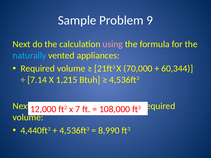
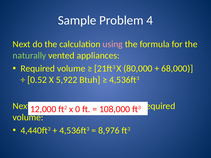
9: 9 -> 4 (150, 20)
naturally colour: light blue -> light green (29, 56)
70,000: 70,000 -> 80,000 (138, 69)
60,344: 60,344 -> 68,000 (177, 69)
7.14: 7.14 -> 0.52 (37, 80)
1,215: 1,215 -> 5,922 (67, 80)
7: 7 -> 0 (78, 109)
8,990: 8,990 -> 8,976 (109, 131)
